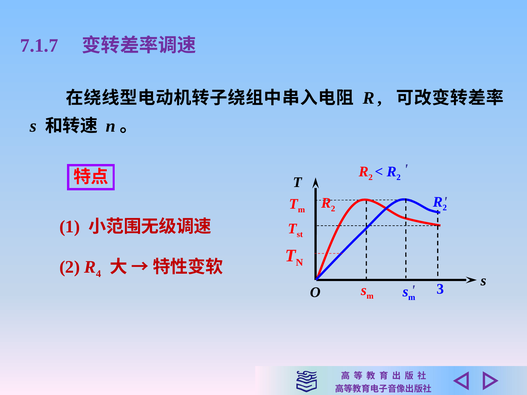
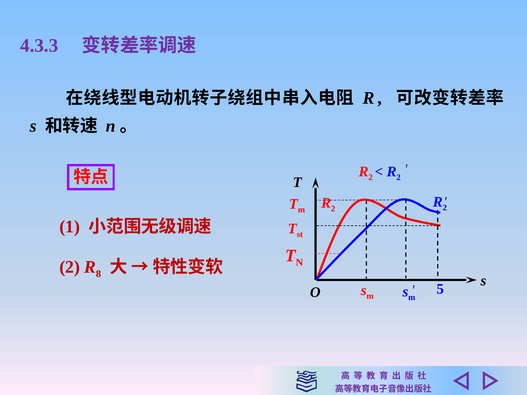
7.1.7: 7.1.7 -> 4.3.3 (39, 45)
4: 4 -> 8 (99, 274)
3: 3 -> 5 (440, 289)
